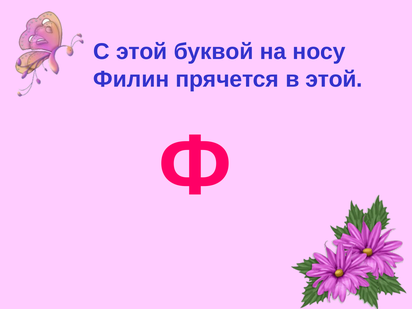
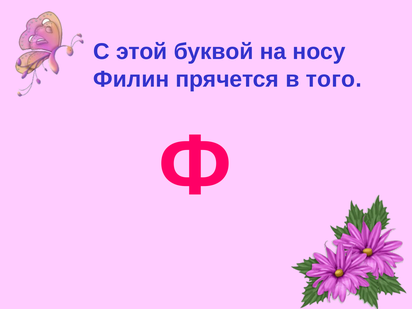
в этой: этой -> того (334, 79)
